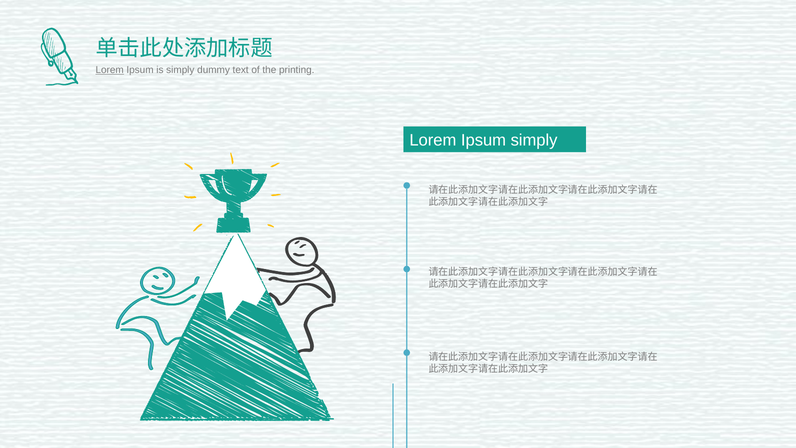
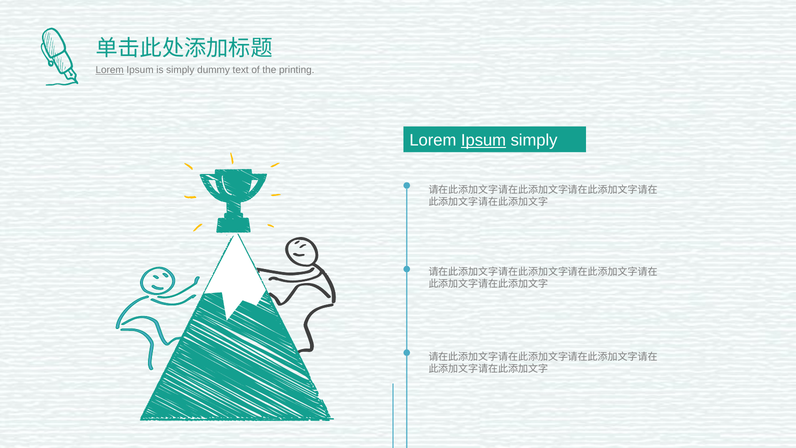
Ipsum underline: none -> present (484, 140)
